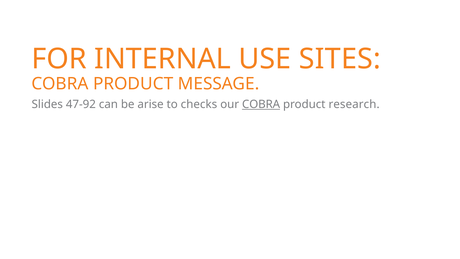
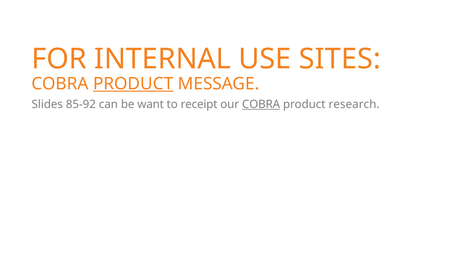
PRODUCT underline: none -> present (133, 84)
47-92: 47-92 -> 85-92 (81, 104)
arise: arise -> want (151, 104)
checks: checks -> receipt (199, 104)
